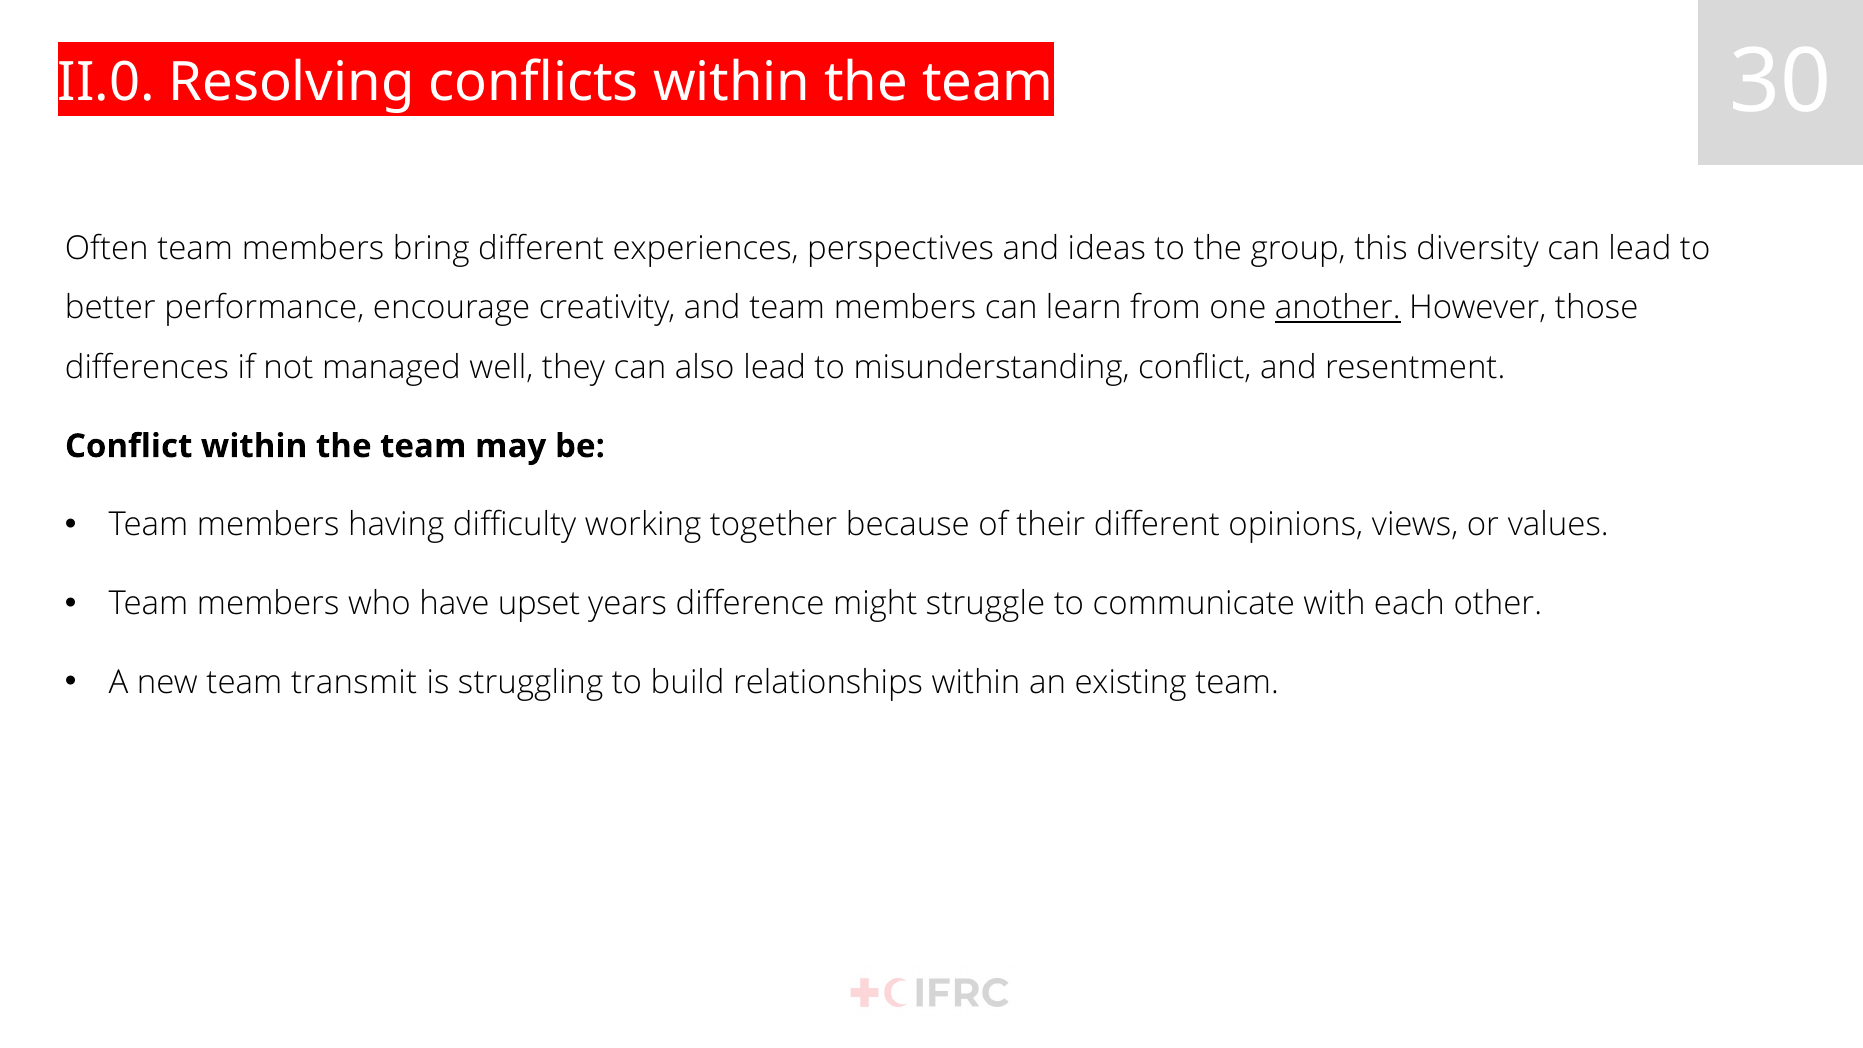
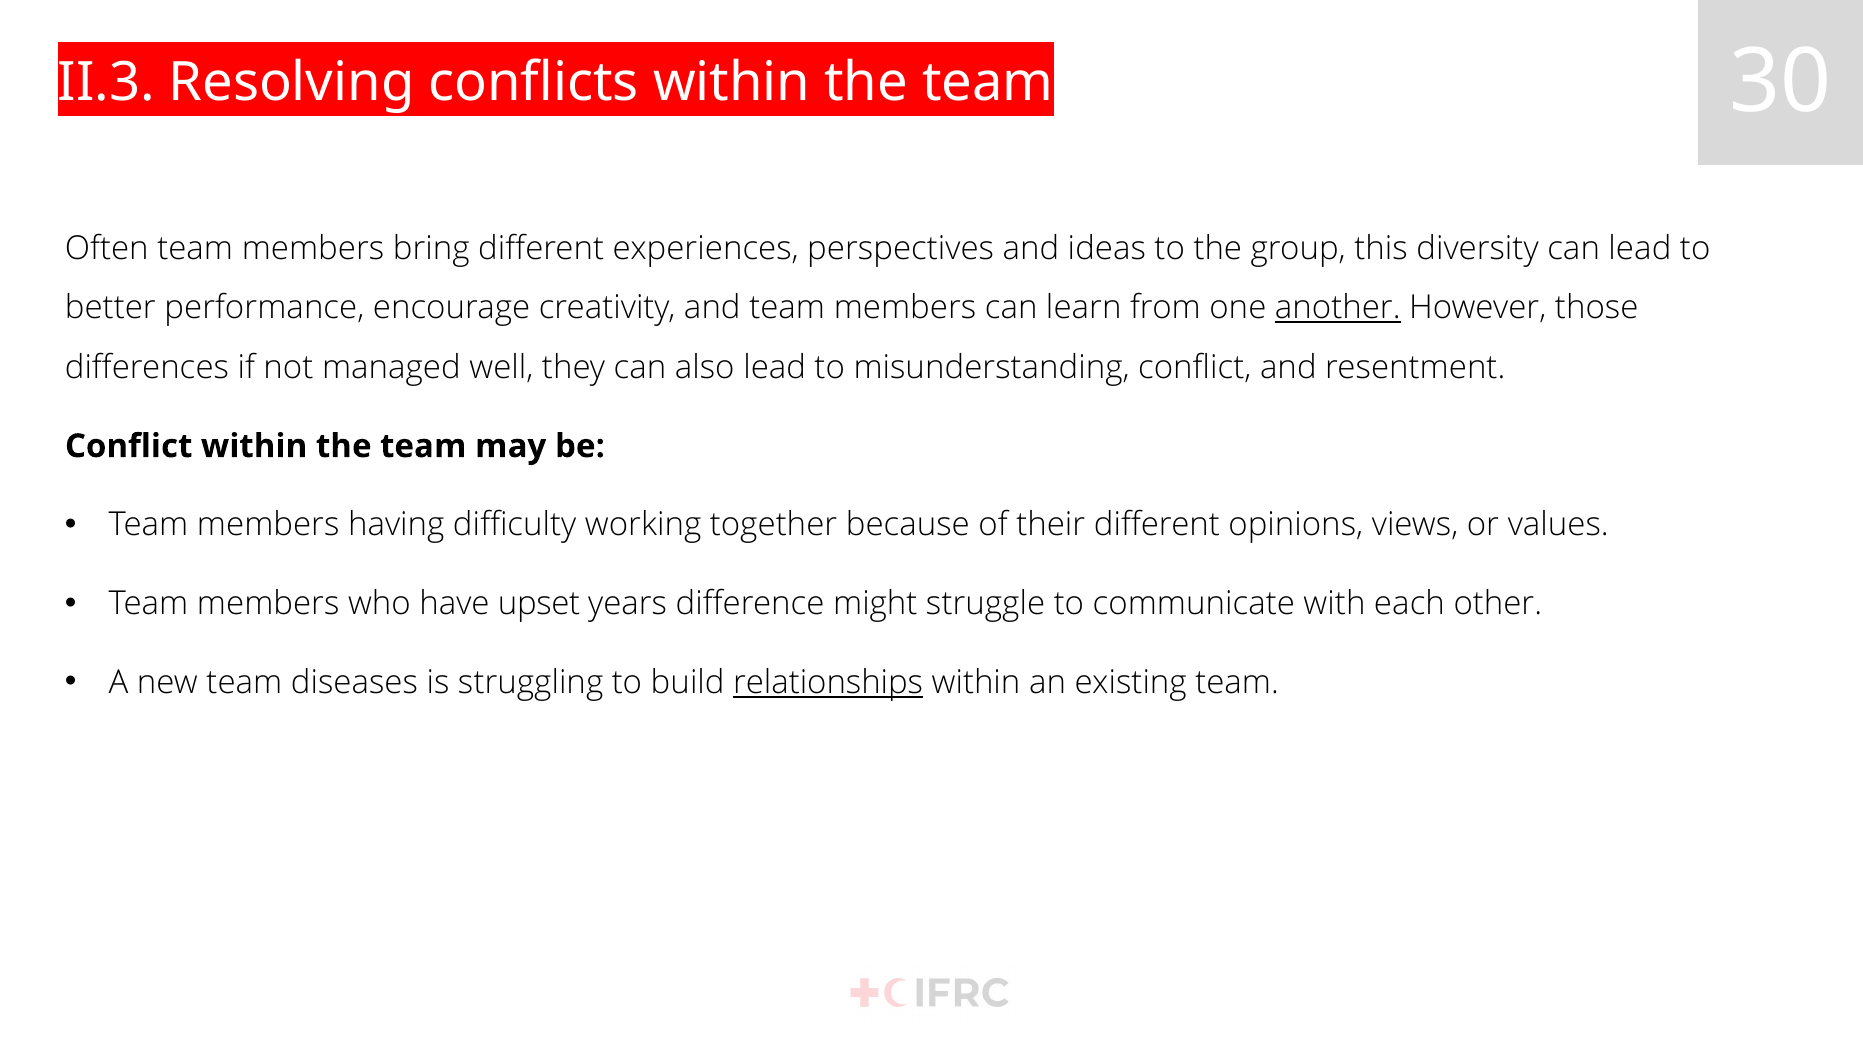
II.0: II.0 -> II.3 (106, 82)
transmit: transmit -> diseases (354, 683)
relationships underline: none -> present (828, 683)
